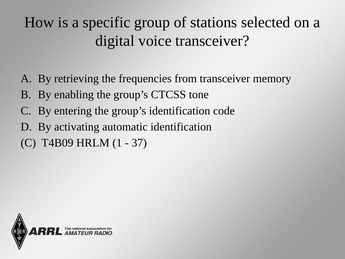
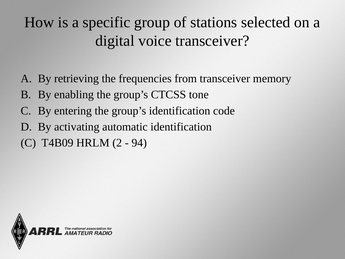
1: 1 -> 2 (117, 143)
37: 37 -> 94 (139, 143)
